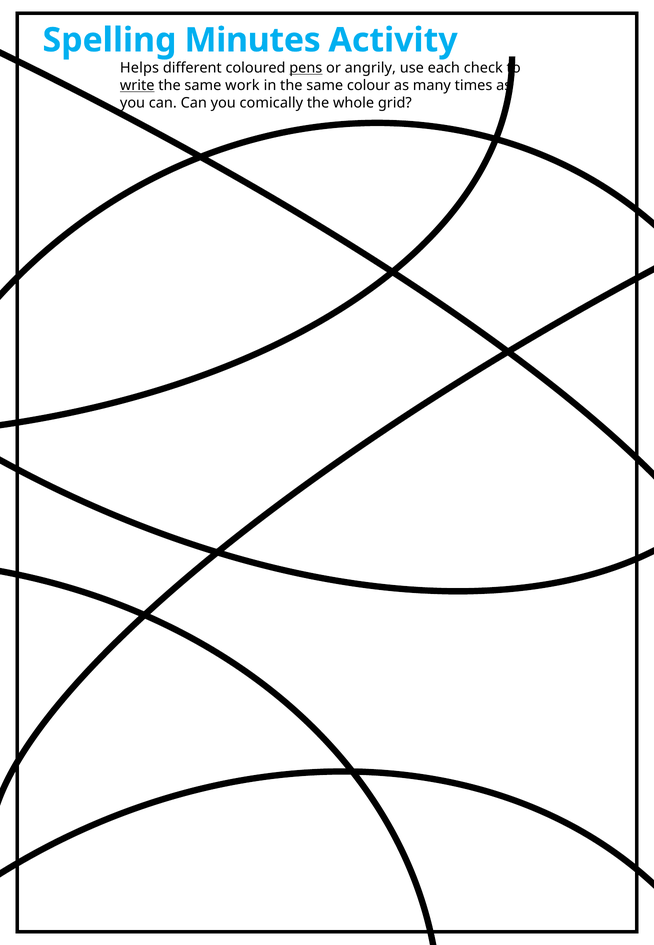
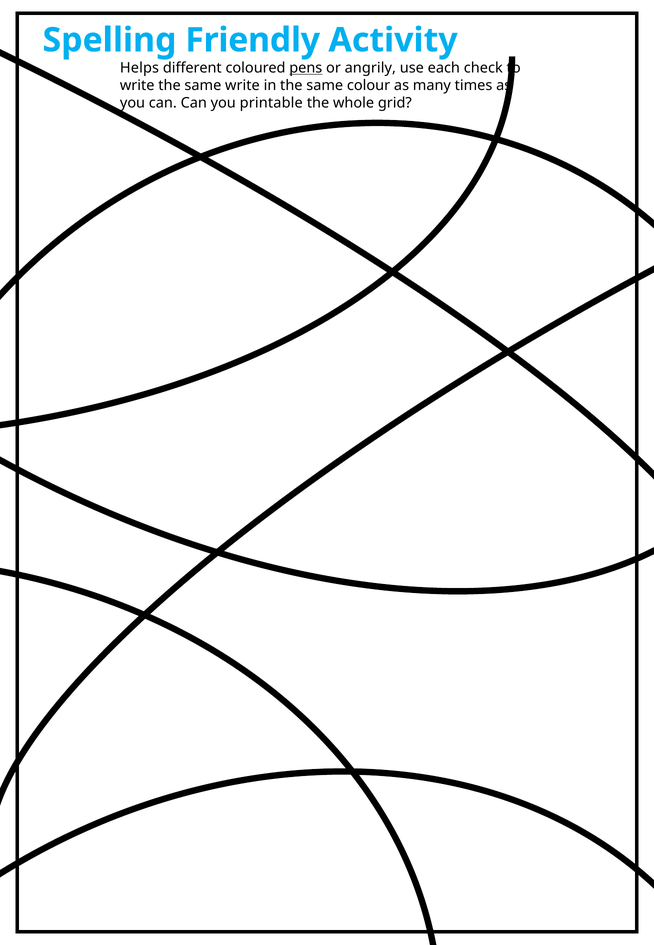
Minutes: Minutes -> Friendly (253, 40)
write underline: present -> none (137, 85)
same work: work -> write (242, 85)
comically: comically -> printable (271, 103)
